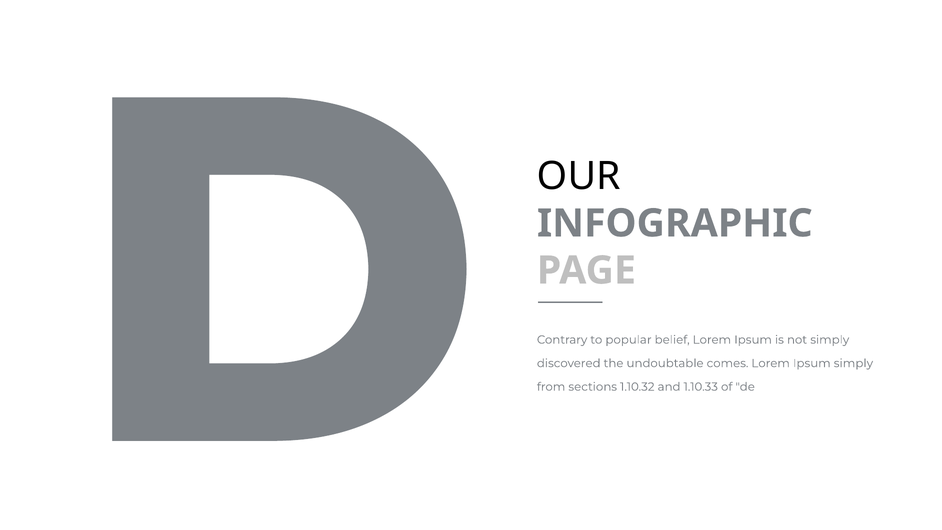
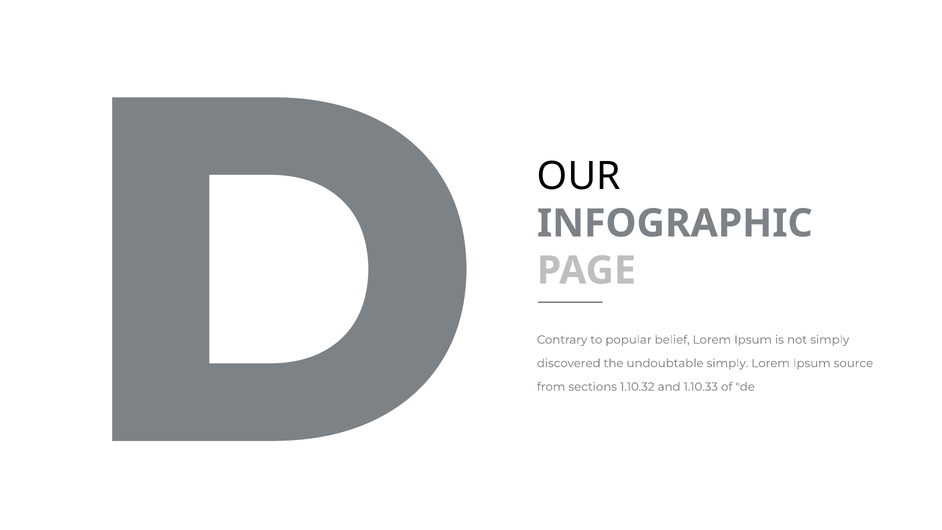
undoubtable comes: comes -> simply (727, 363)
Ipsum simply: simply -> source (853, 363)
